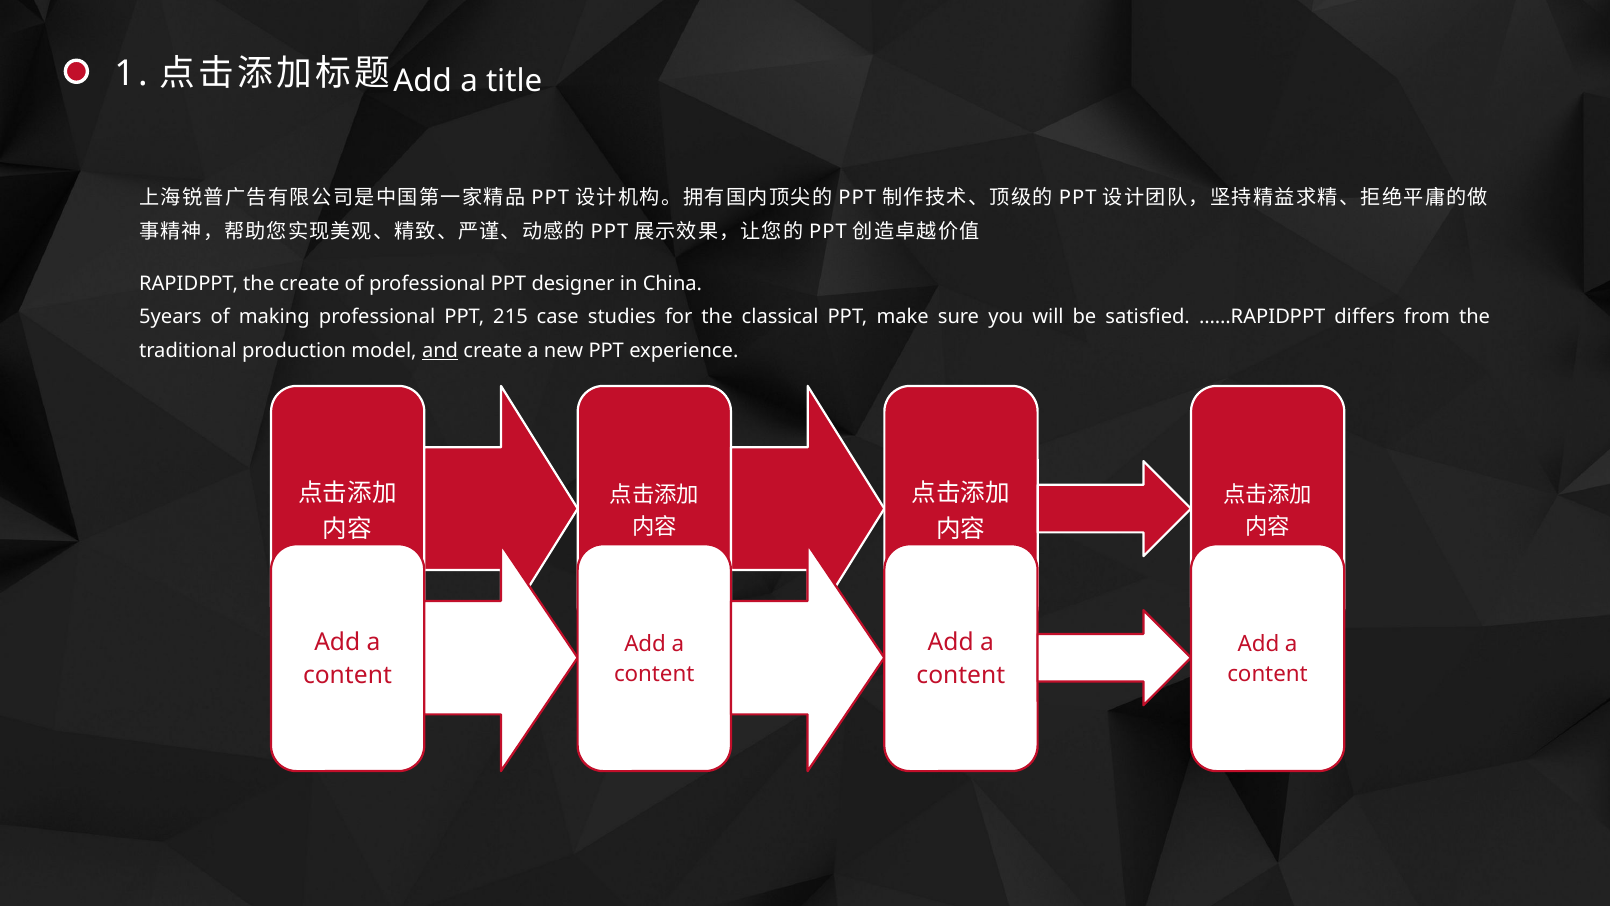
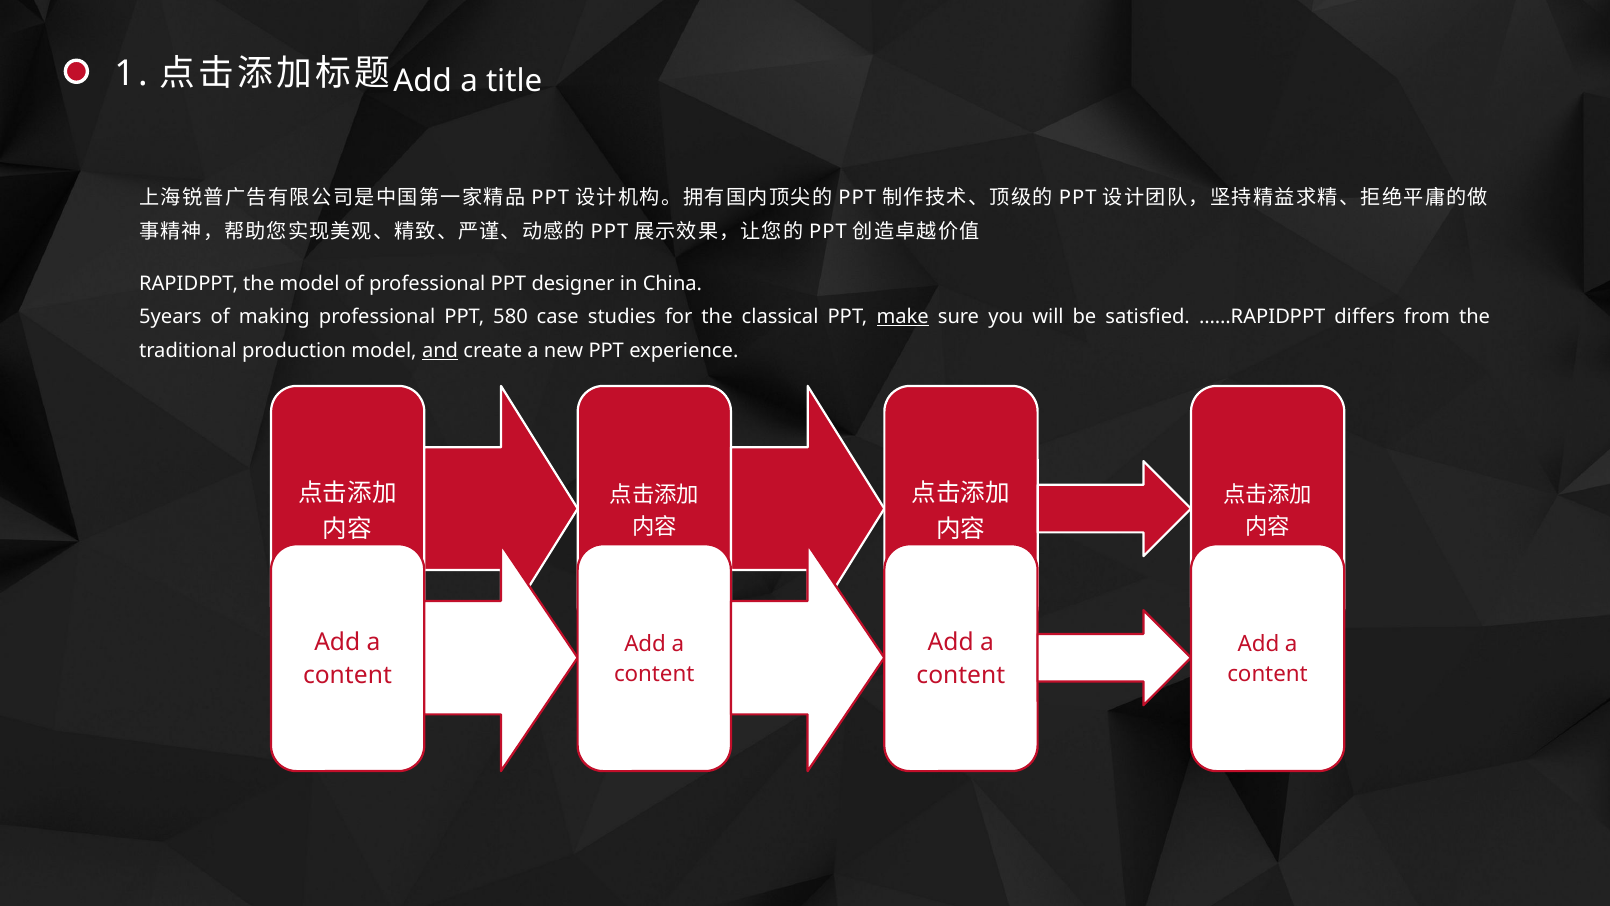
the create: create -> model (309, 283)
215: 215 -> 580 (511, 317)
make underline: none -> present (903, 317)
